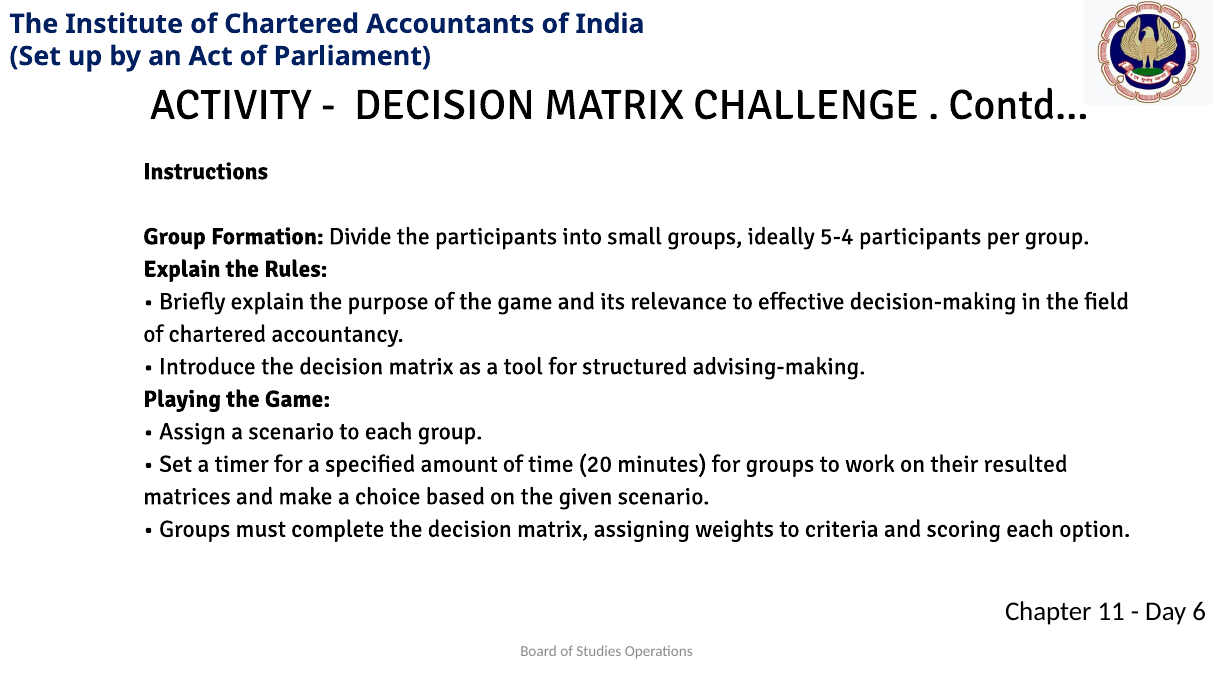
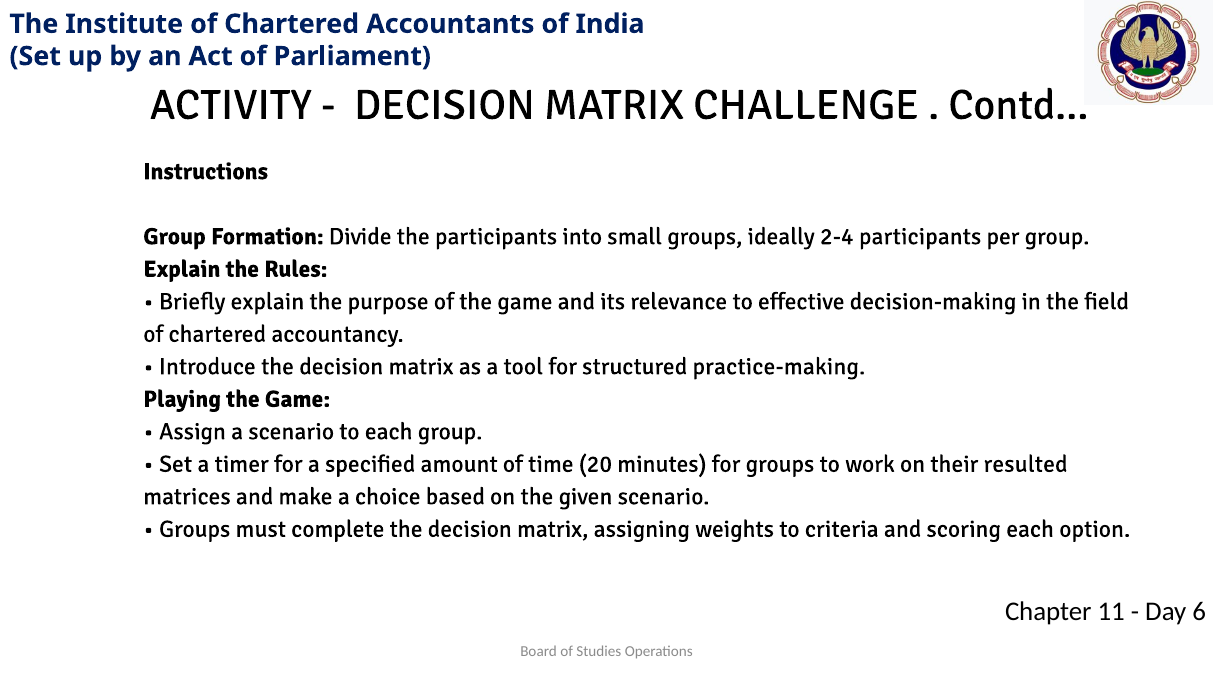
5-4: 5-4 -> 2-4 (837, 237)
advising-making: advising-making -> practice-making (779, 367)
